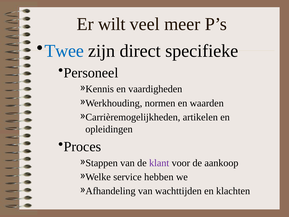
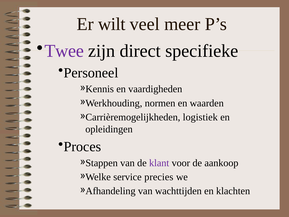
Twee colour: blue -> purple (64, 51)
artikelen: artikelen -> logistiek (200, 117)
hebben: hebben -> precies (159, 177)
